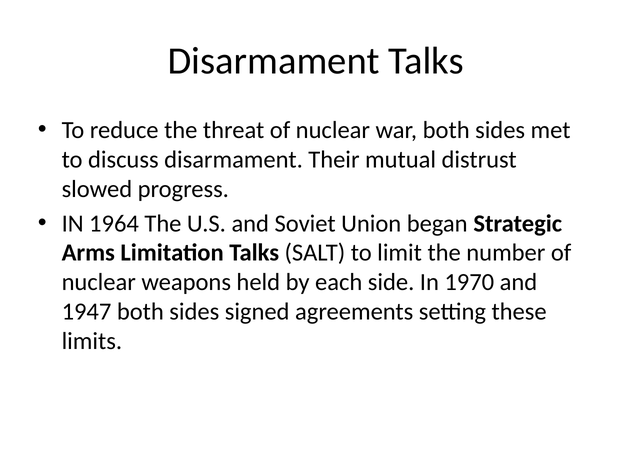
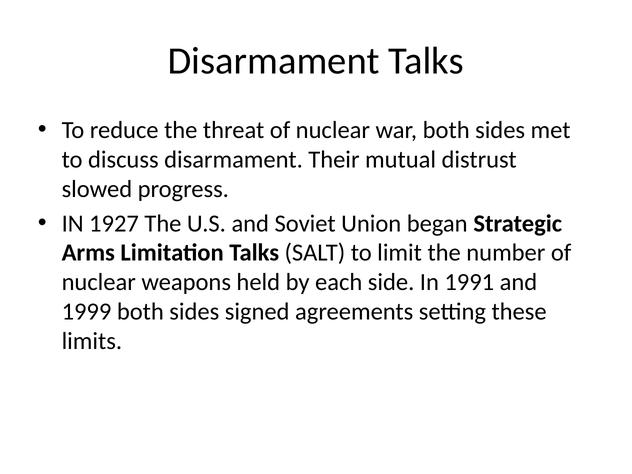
1964: 1964 -> 1927 (114, 223)
1970: 1970 -> 1991 (469, 282)
1947: 1947 -> 1999 (87, 312)
